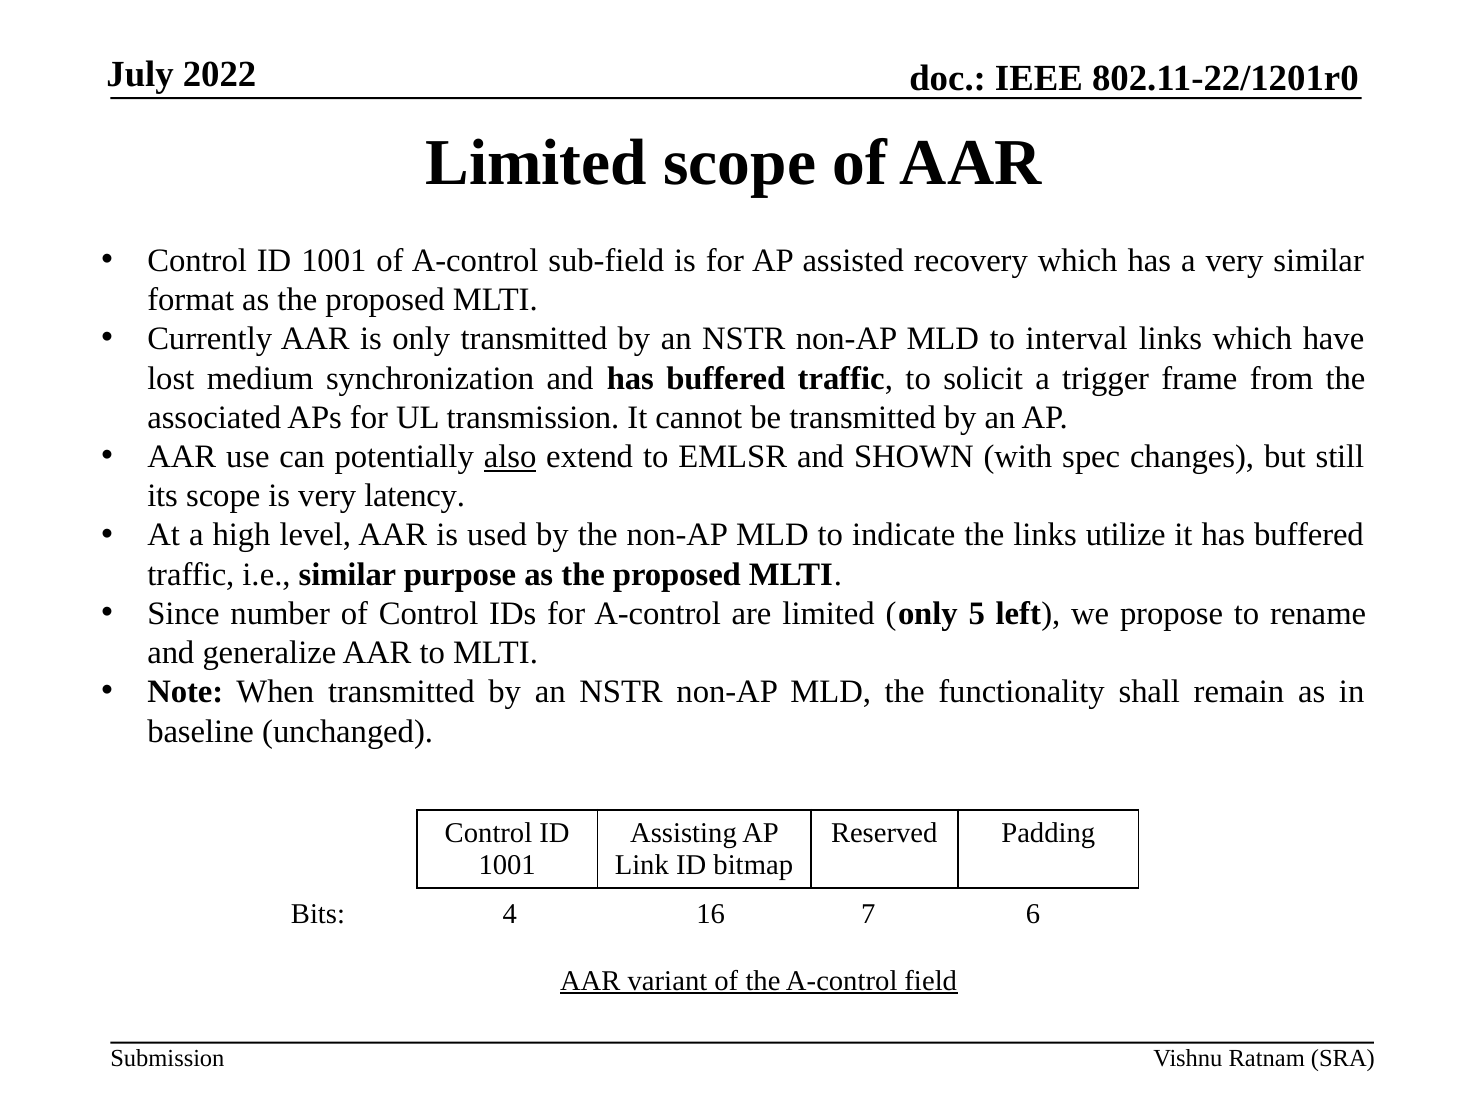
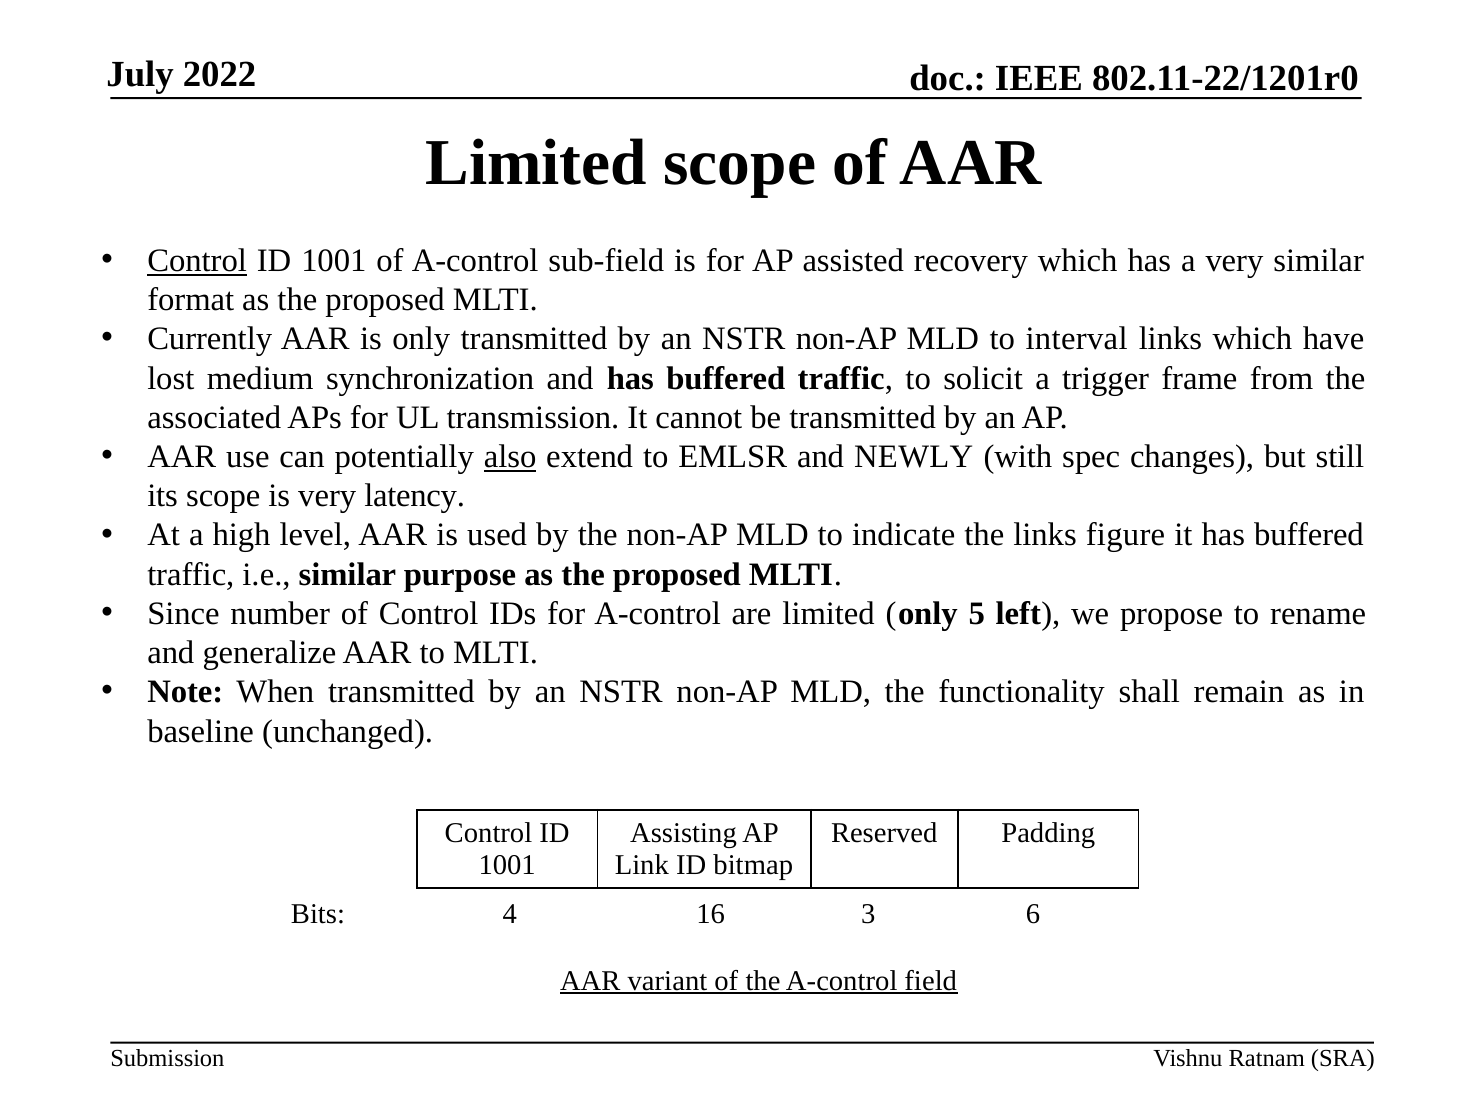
Control underline: none -> present (197, 261)
SHOWN: SHOWN -> NEWLY (914, 457)
utilize: utilize -> figure (1125, 535)
7: 7 -> 3 (868, 914)
